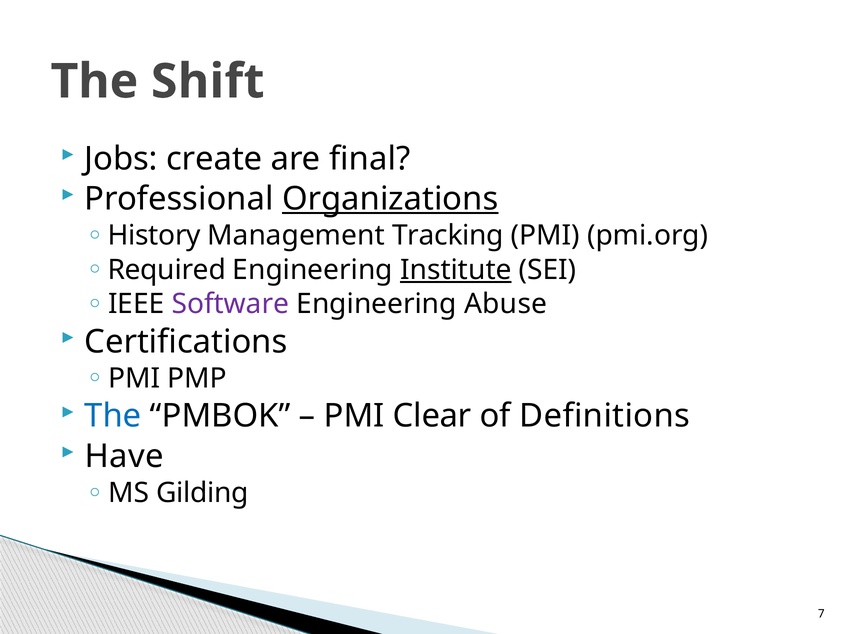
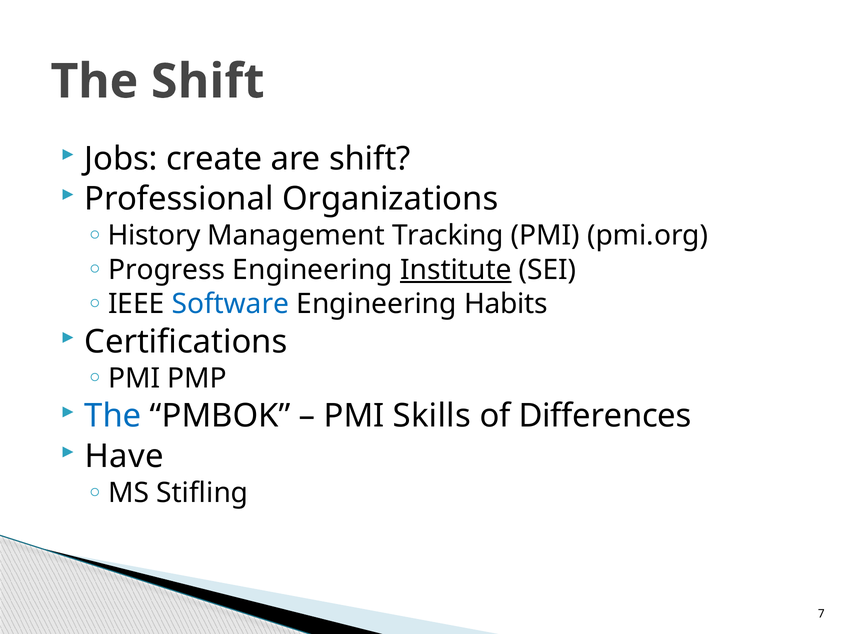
are final: final -> shift (370, 159)
Organizations underline: present -> none (390, 199)
Required: Required -> Progress (167, 270)
Software colour: purple -> blue (230, 304)
Abuse: Abuse -> Habits (506, 304)
Clear: Clear -> Skills (432, 416)
Definitions: Definitions -> Differences (605, 416)
Gilding: Gilding -> Stifling (202, 493)
